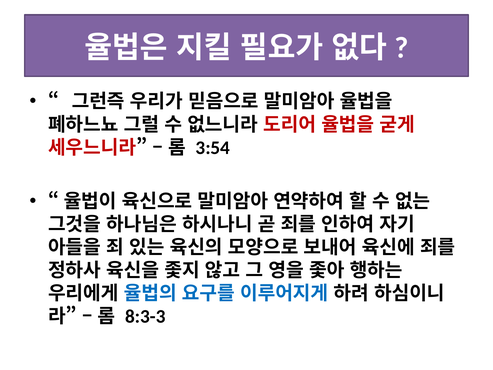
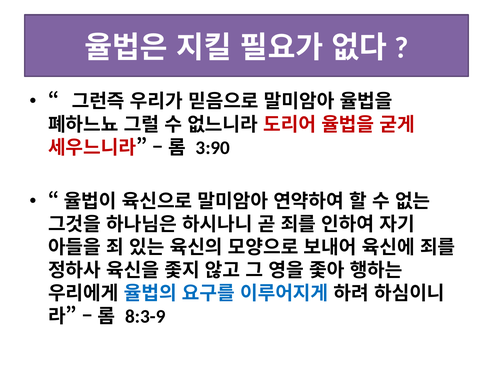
3:54: 3:54 -> 3:90 (213, 148)
8:3-3: 8:3-3 -> 8:3-9 (145, 316)
